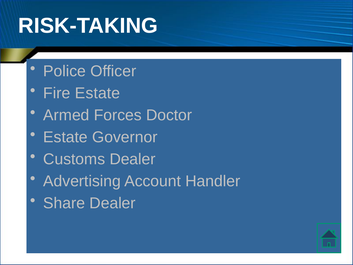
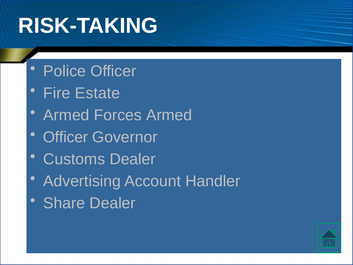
Forces Doctor: Doctor -> Armed (169, 115)
Estate: Estate -> Officer (66, 137)
